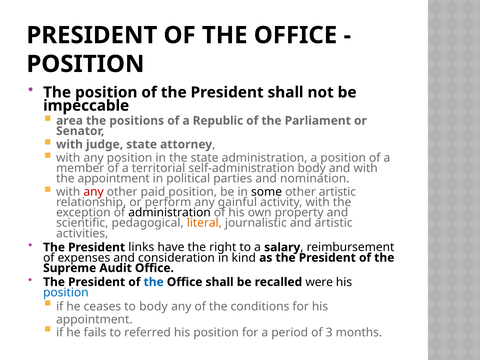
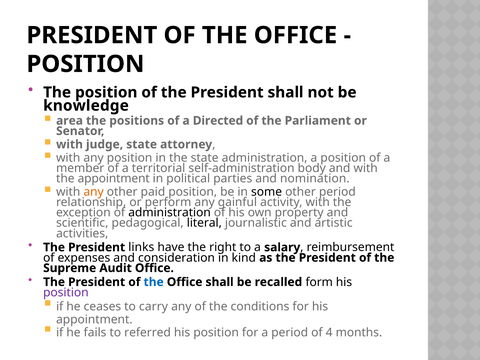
impeccable: impeccable -> knowledge (86, 106)
Republic: Republic -> Directed (218, 121)
any colour: red -> orange (94, 192)
other artistic: artistic -> period (337, 192)
literal colour: orange -> black (204, 223)
were: were -> form (319, 282)
position colour: blue -> purple (66, 292)
to body: body -> carry (153, 307)
3: 3 -> 4 (329, 332)
